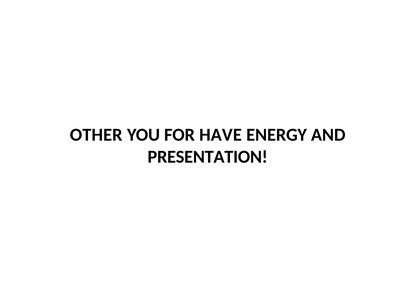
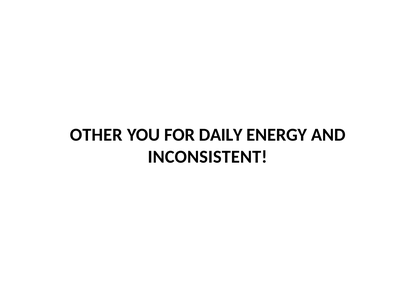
HAVE: HAVE -> DAILY (221, 135)
PRESENTATION: PRESENTATION -> INCONSISTENT (207, 157)
